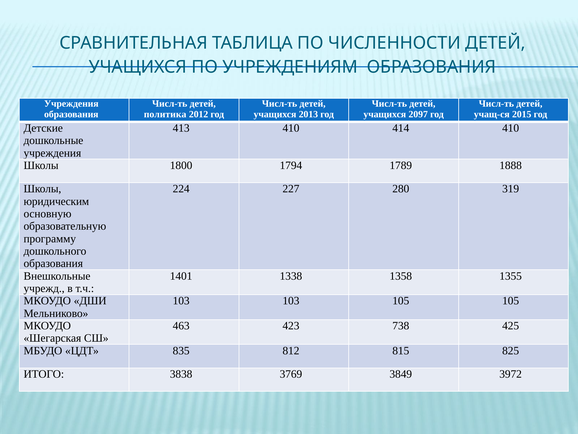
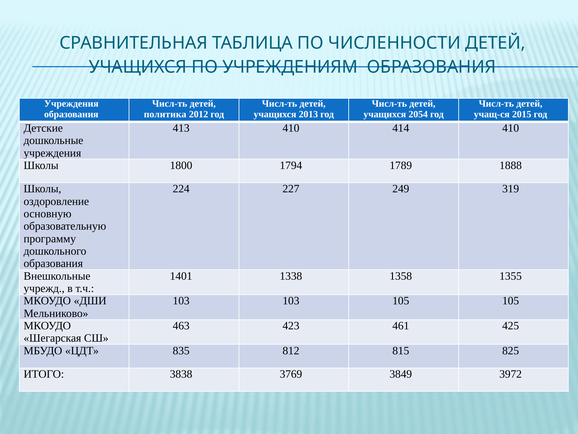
2097: 2097 -> 2054 (418, 114)
280: 280 -> 249 (401, 189)
юридическим: юридическим -> оздоровление (56, 201)
738: 738 -> 461 (401, 325)
